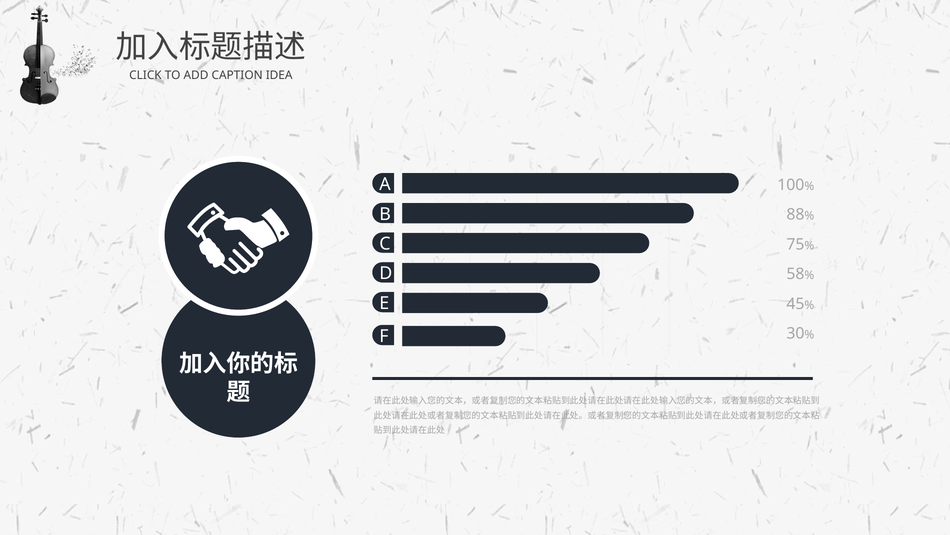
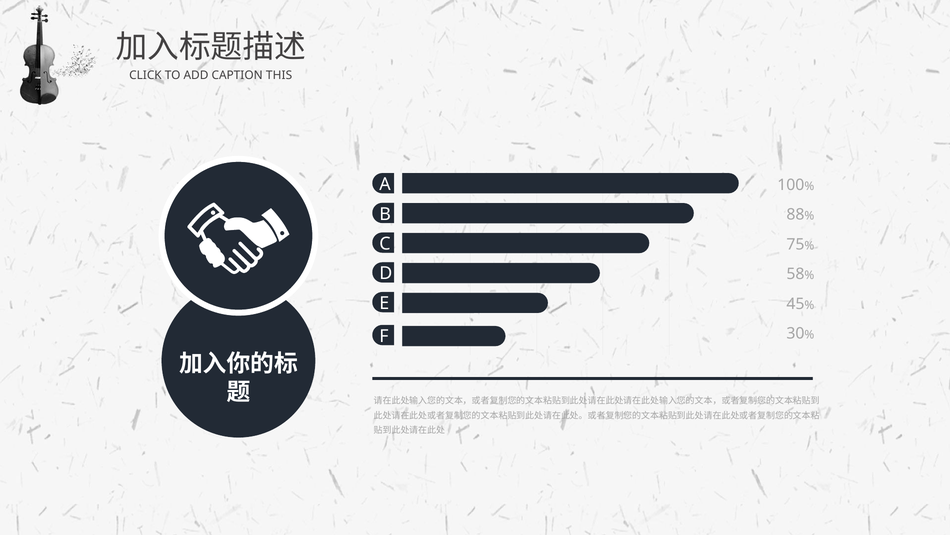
IDEA: IDEA -> THIS (279, 75)
